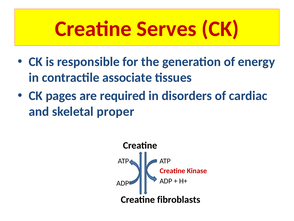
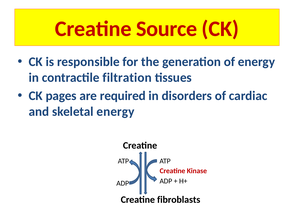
Serves: Serves -> Source (167, 29)
associate: associate -> filtration (127, 77)
skeletal proper: proper -> energy (115, 111)
